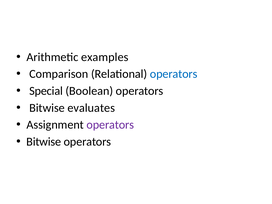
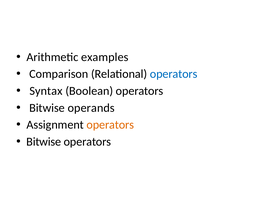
Special: Special -> Syntax (46, 91)
evaluates: evaluates -> operands (91, 108)
operators colour: purple -> orange (110, 125)
